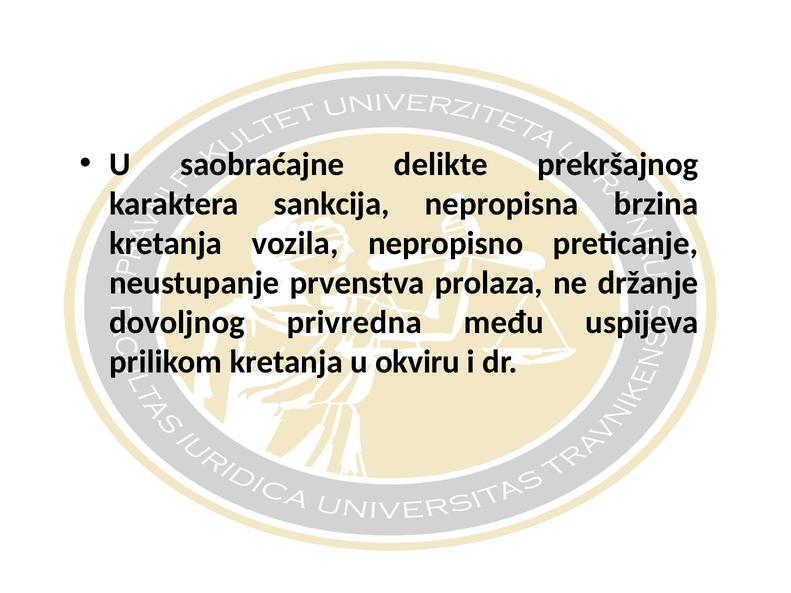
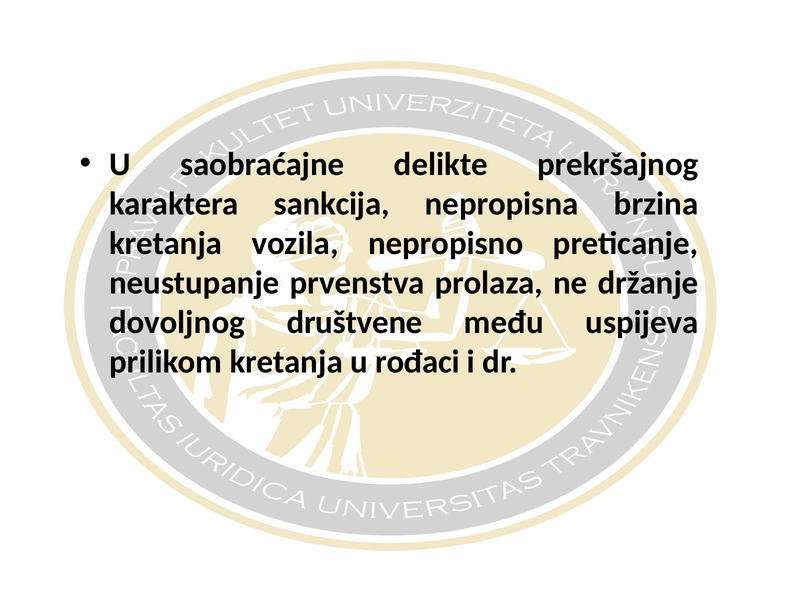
privredna: privredna -> društvene (355, 323)
okviru: okviru -> rođaci (418, 362)
